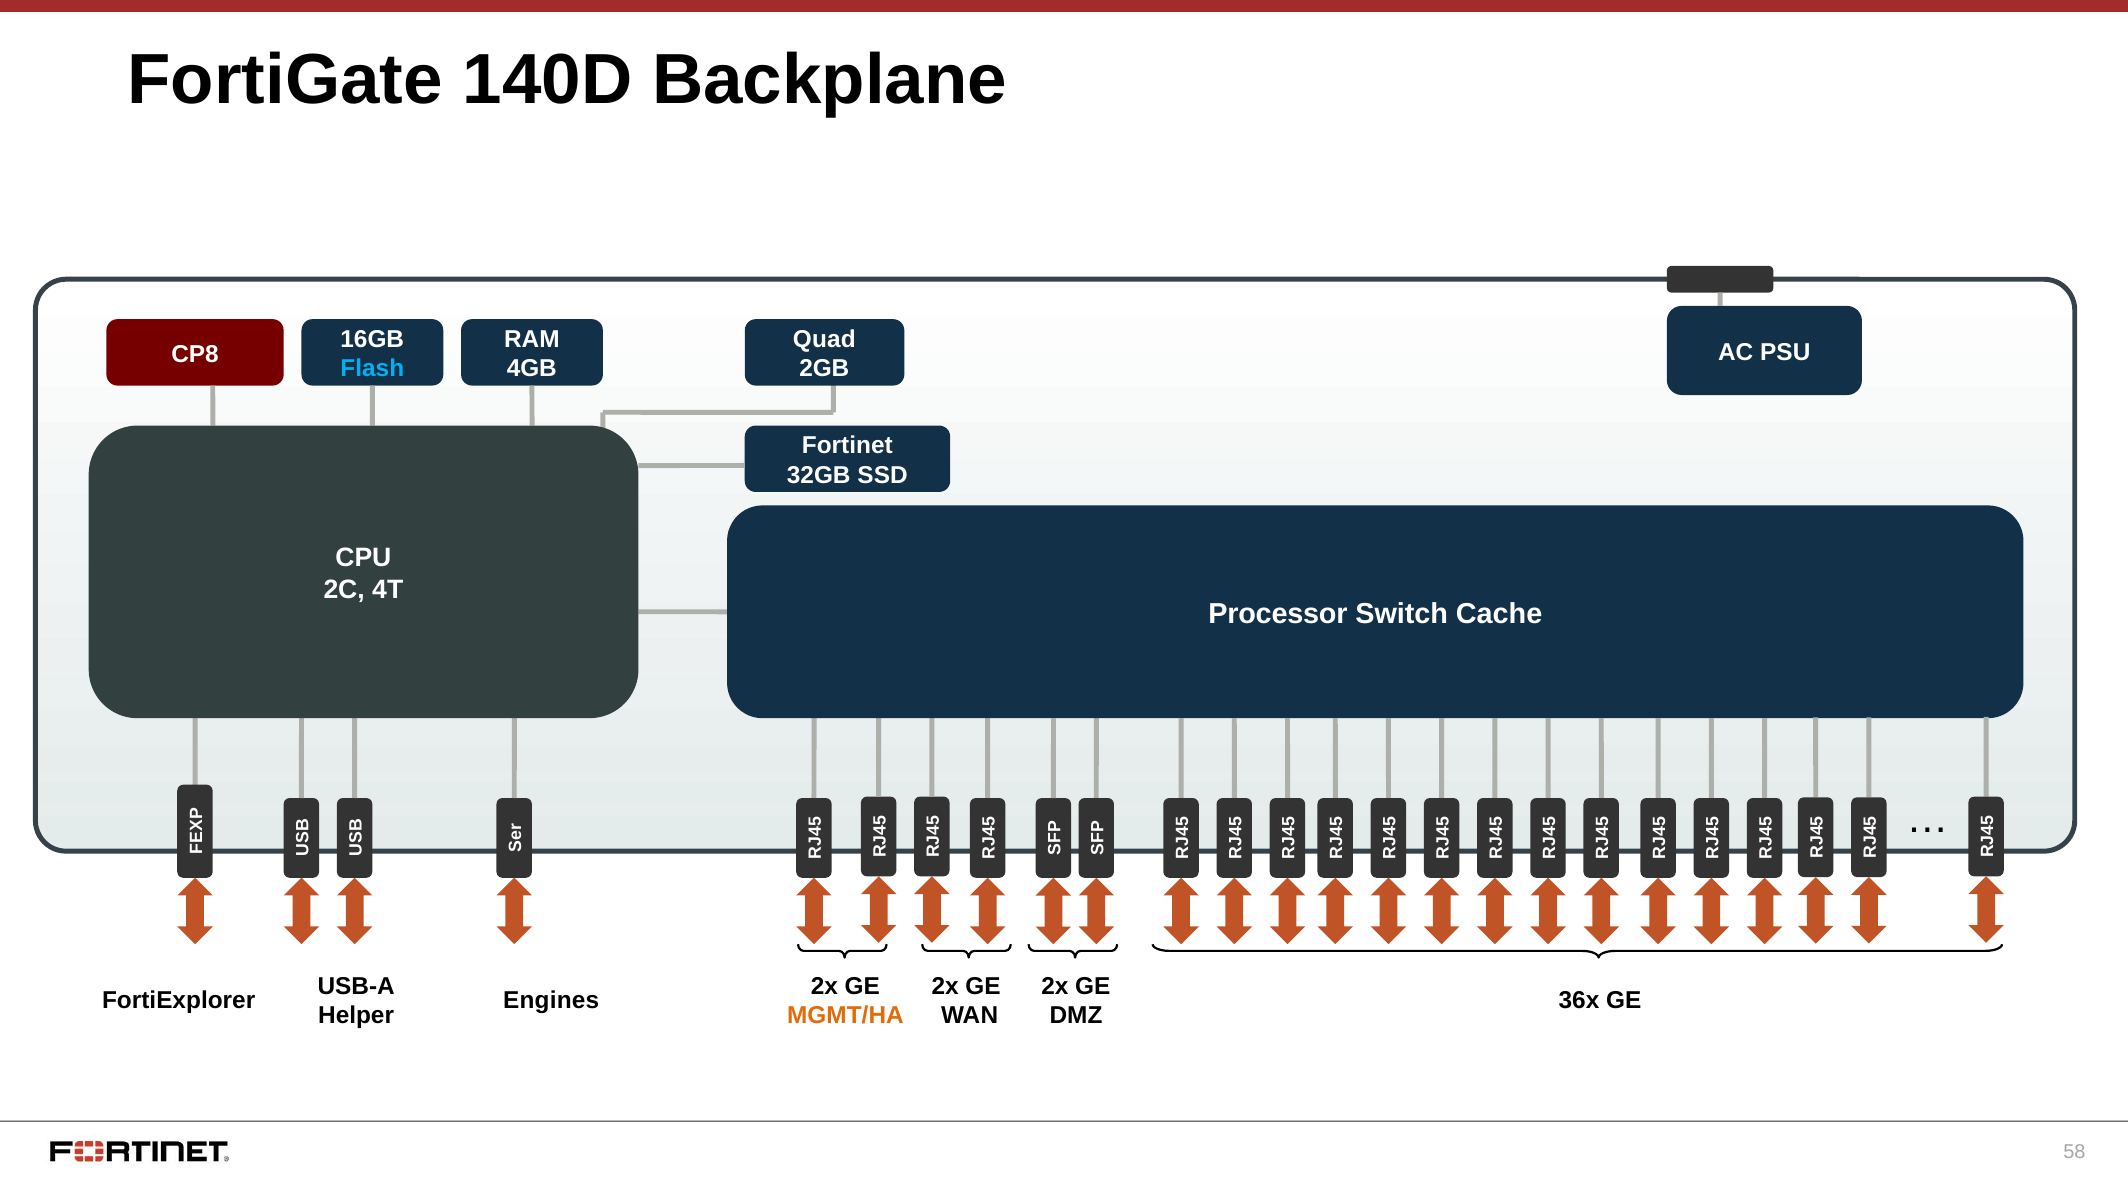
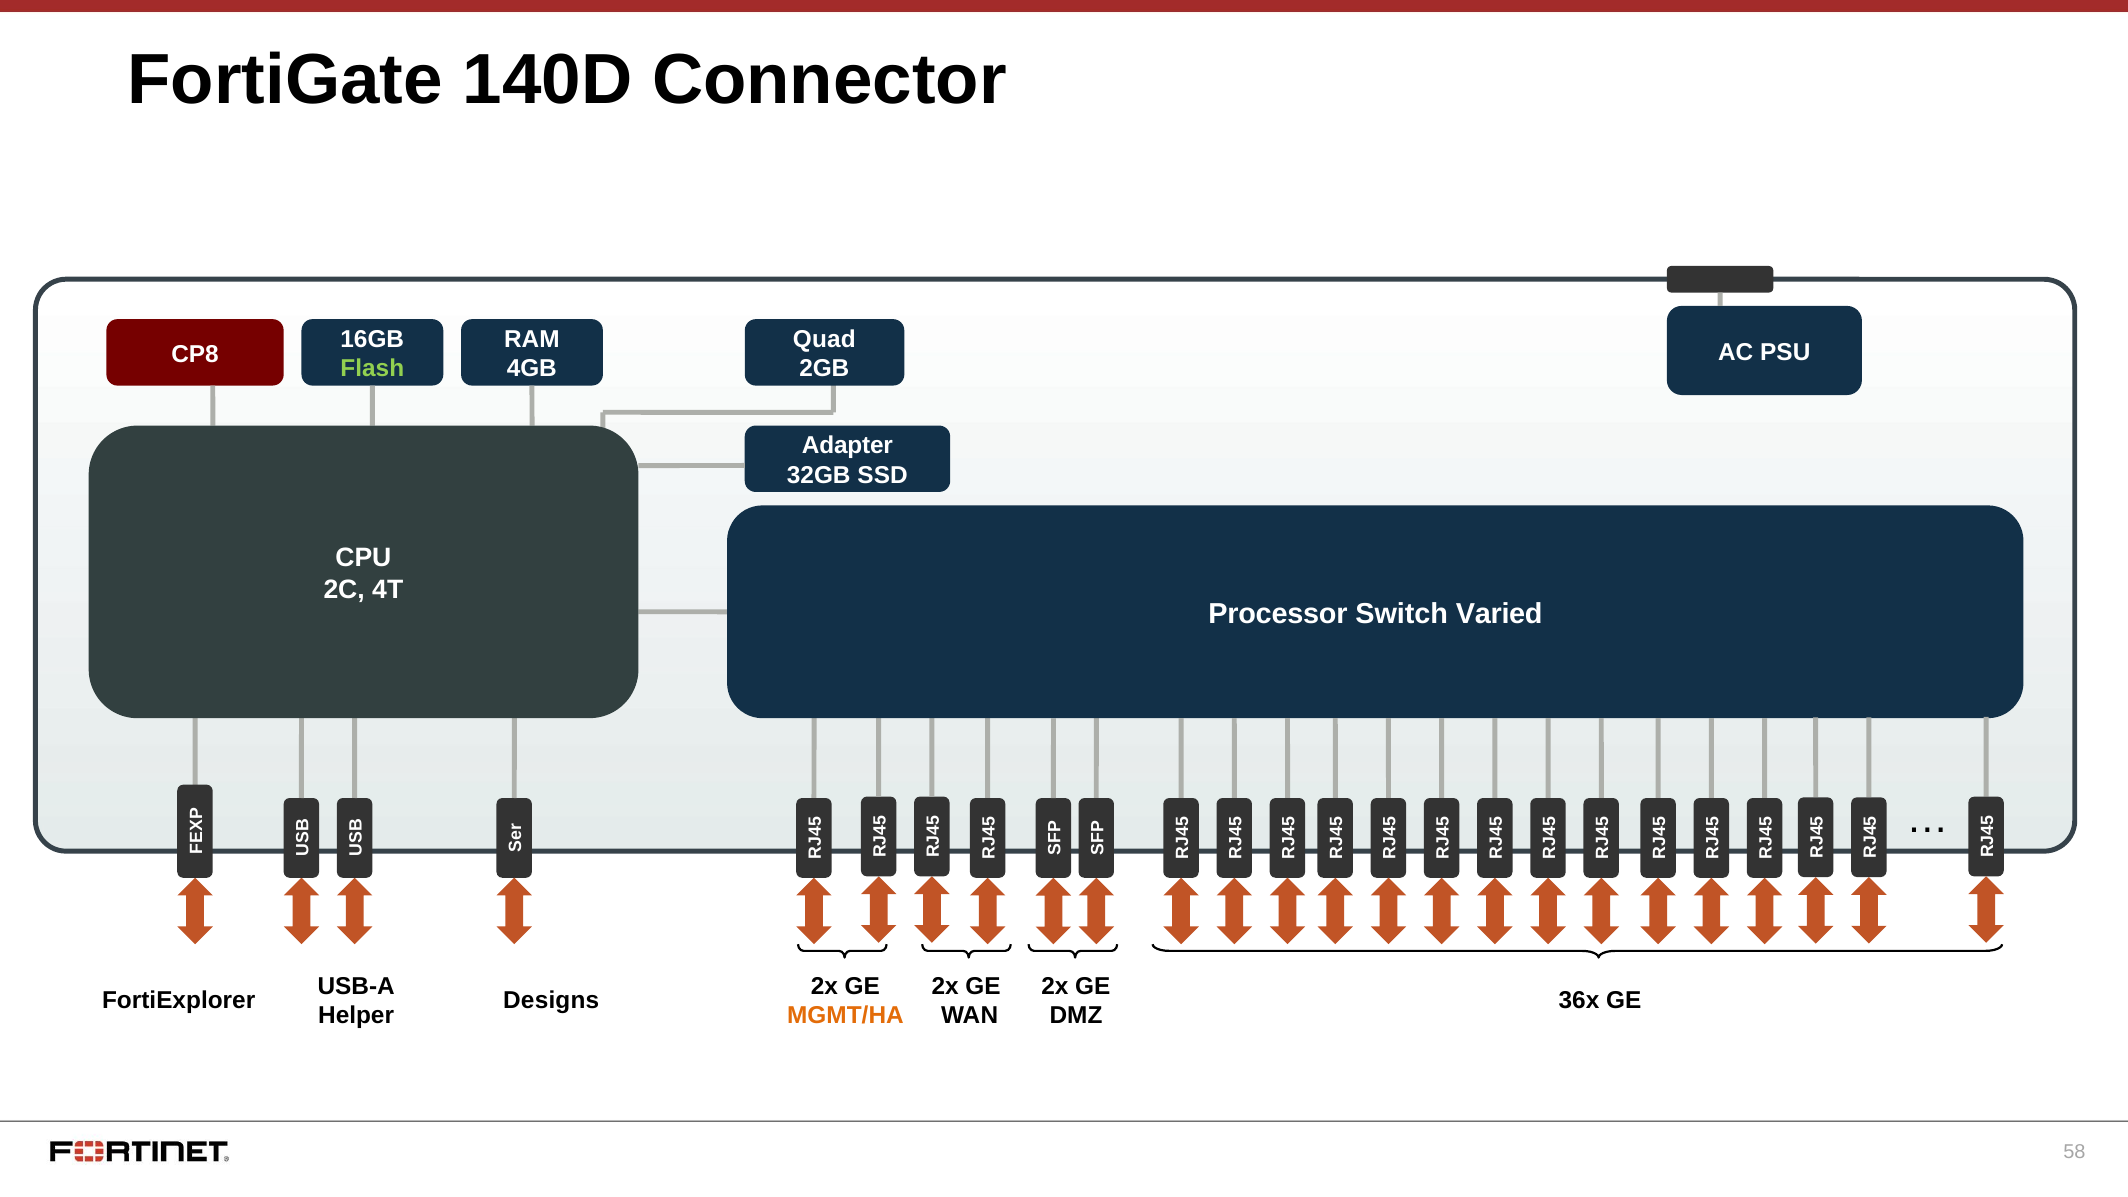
Backplane: Backplane -> Connector (829, 80)
Flash colour: light blue -> light green (372, 369)
Fortinet: Fortinet -> Adapter (847, 446)
Cache: Cache -> Varied (1499, 614)
Engines: Engines -> Designs (551, 1001)
